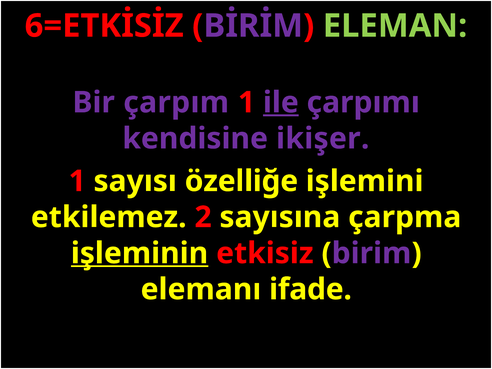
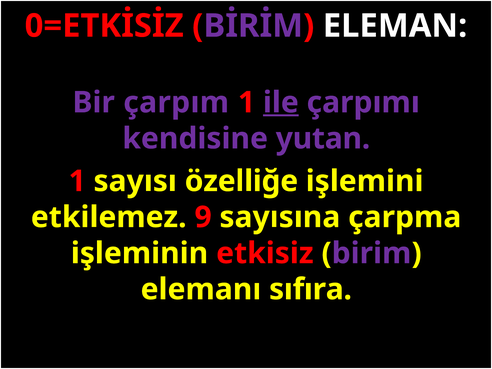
6=ETKİSİZ: 6=ETKİSİZ -> 0=ETKİSİZ (104, 26)
ELEMAN colour: light green -> white (395, 26)
ikişer: ikişer -> yutan (323, 139)
2: 2 -> 9 (203, 217)
işleminin underline: present -> none (140, 253)
ifade: ifade -> sıfıra (311, 289)
